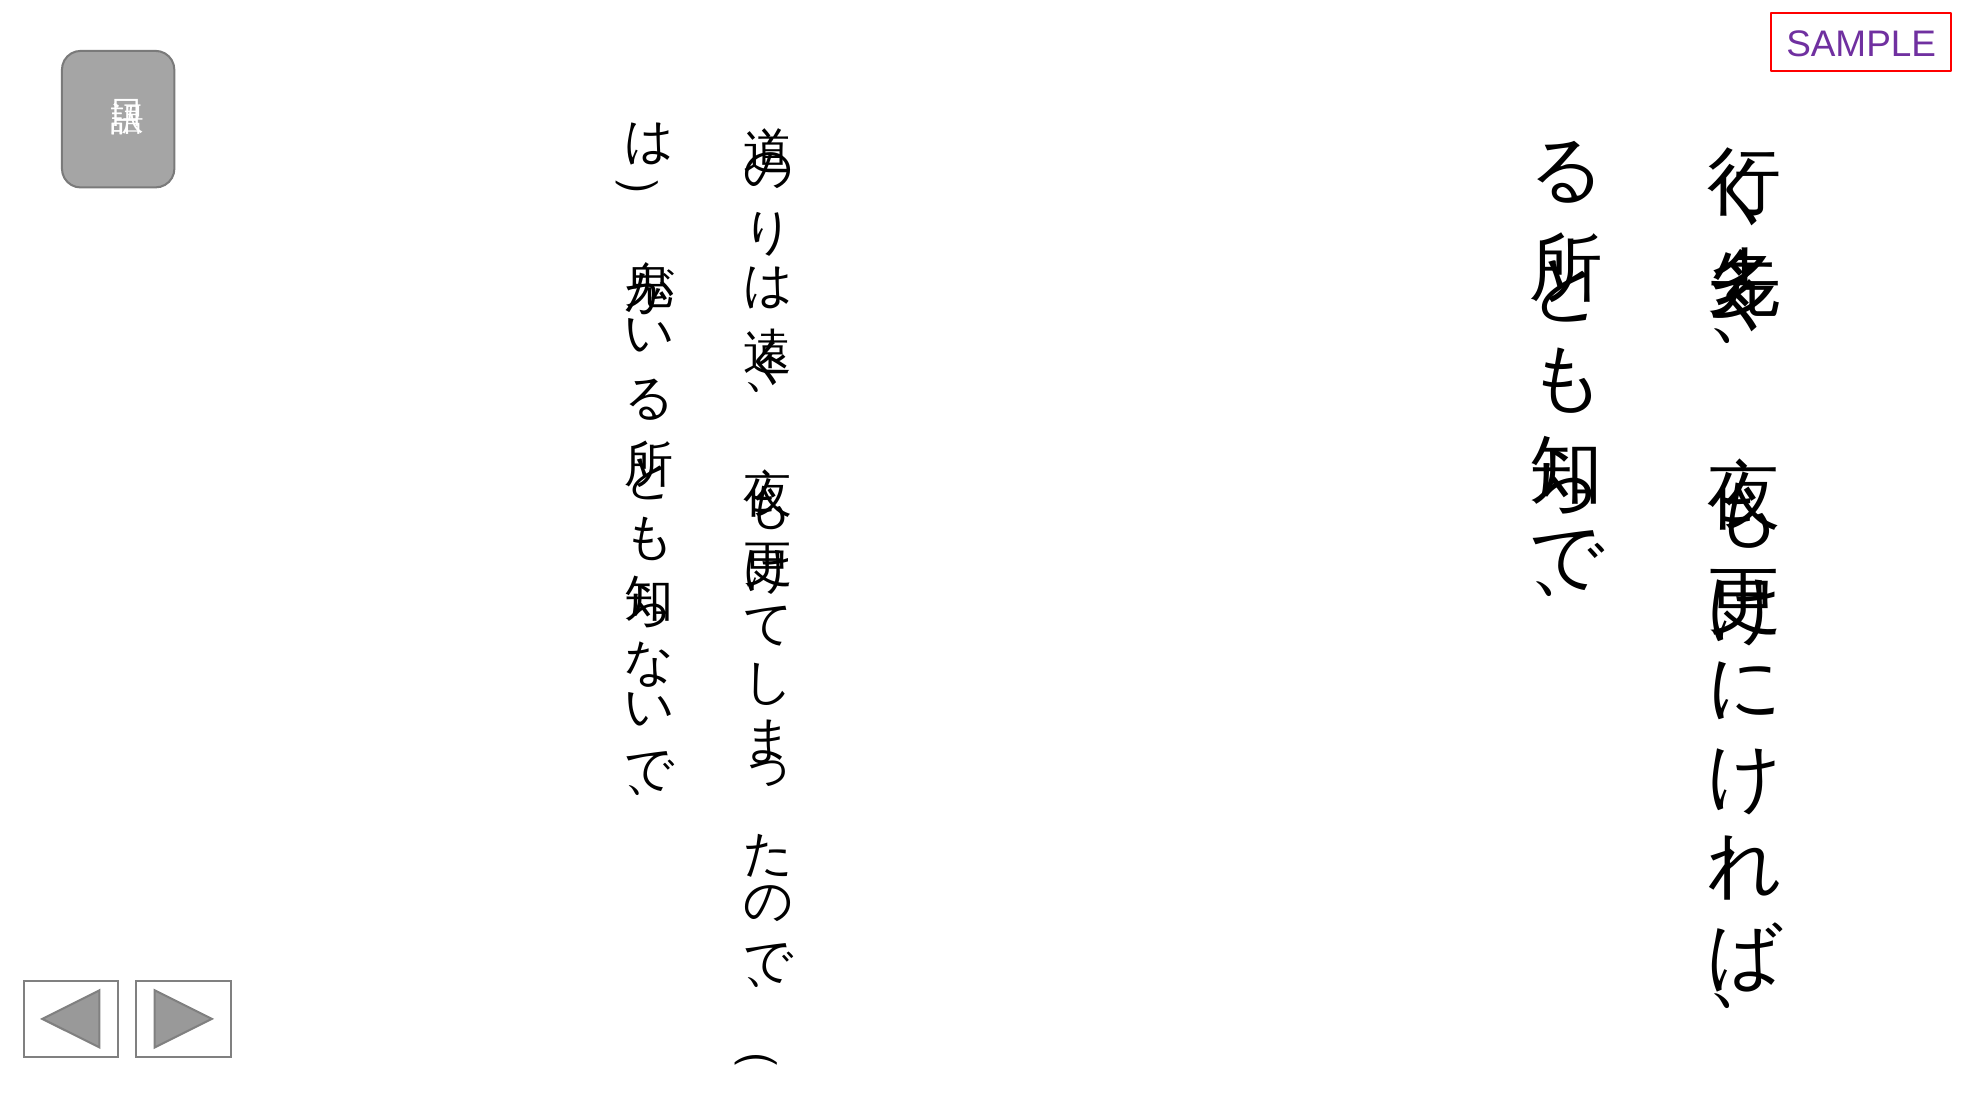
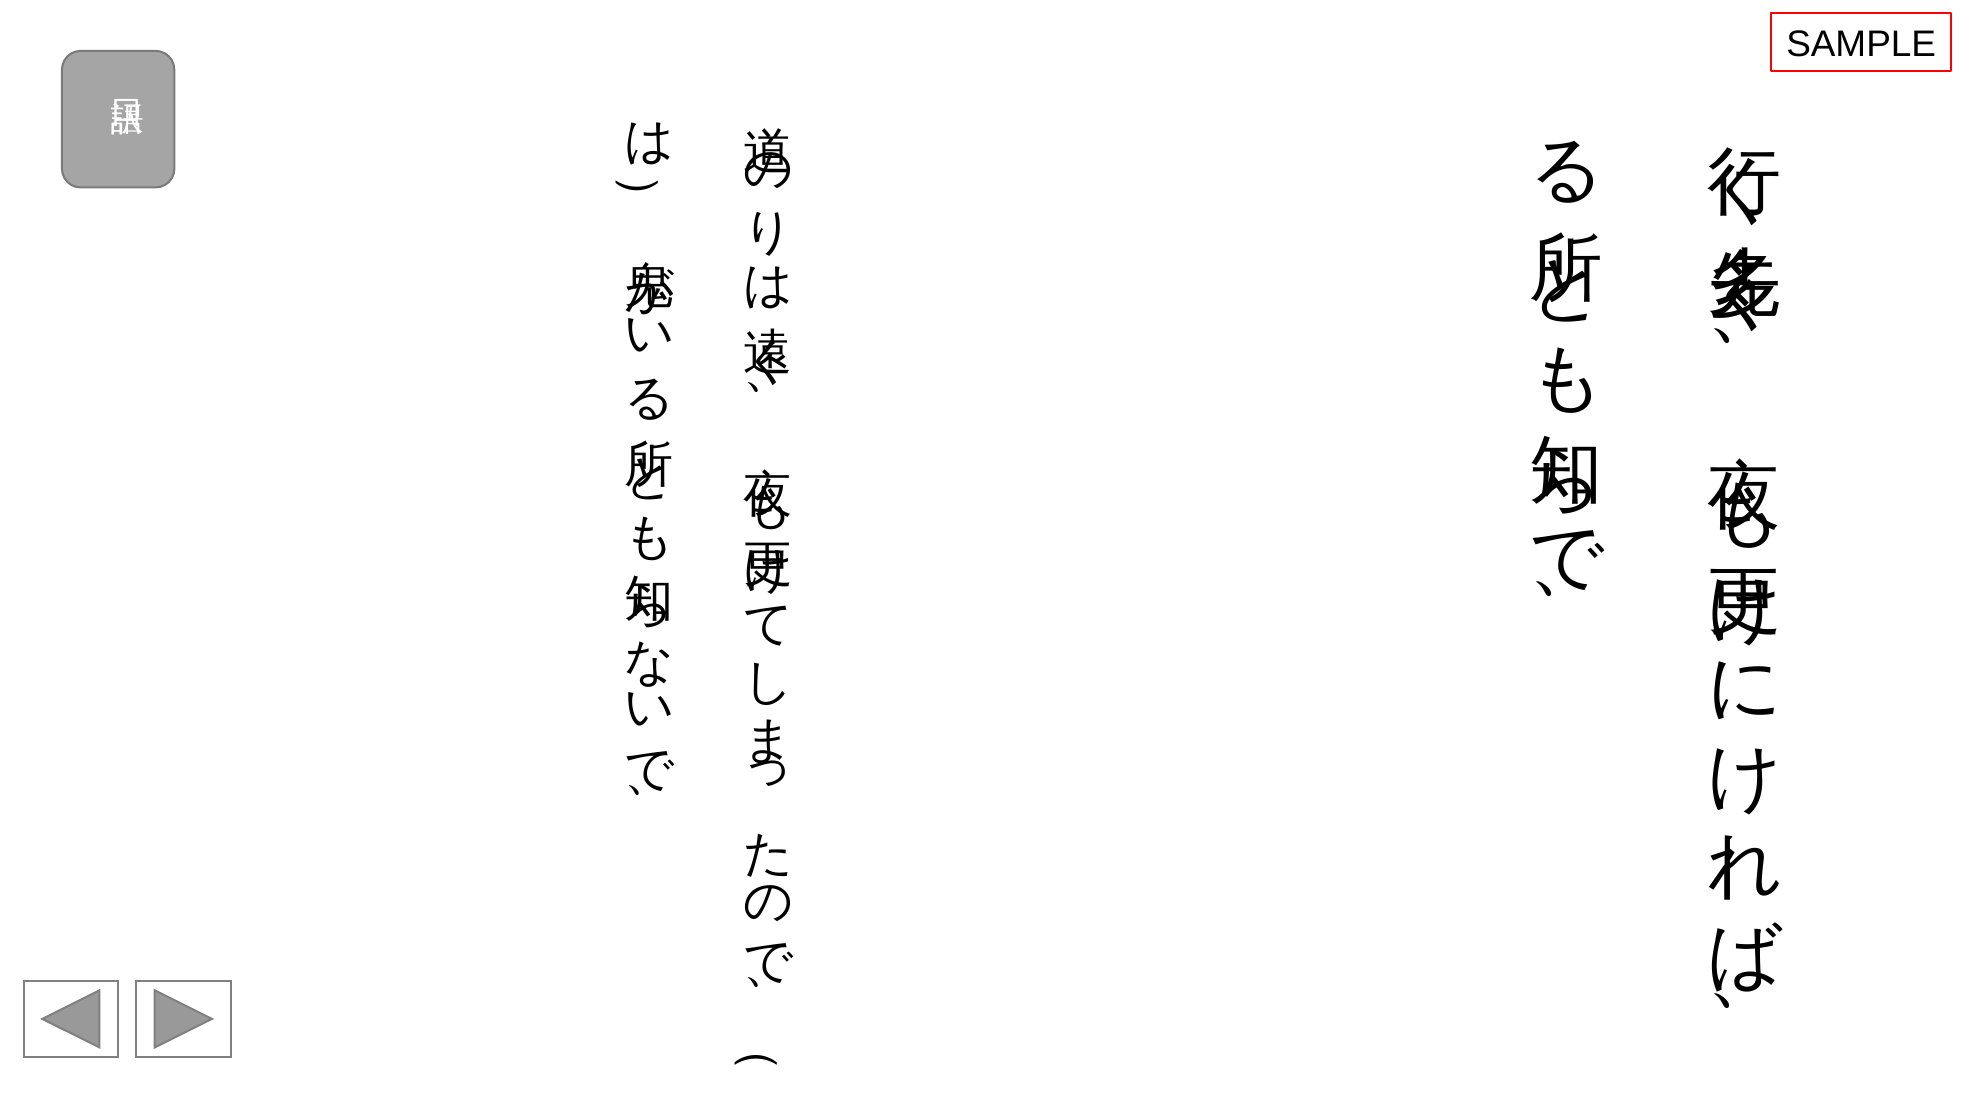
SAMPLE colour: purple -> black (1861, 45)
